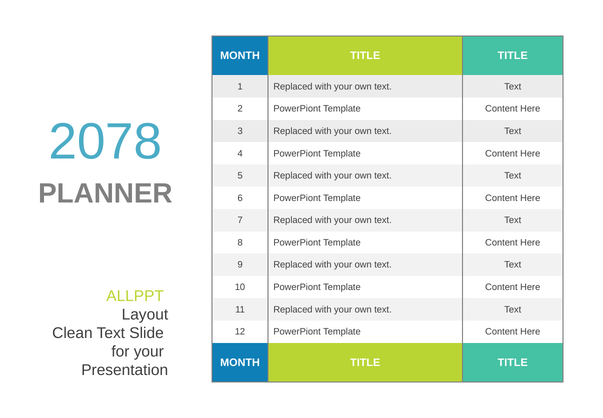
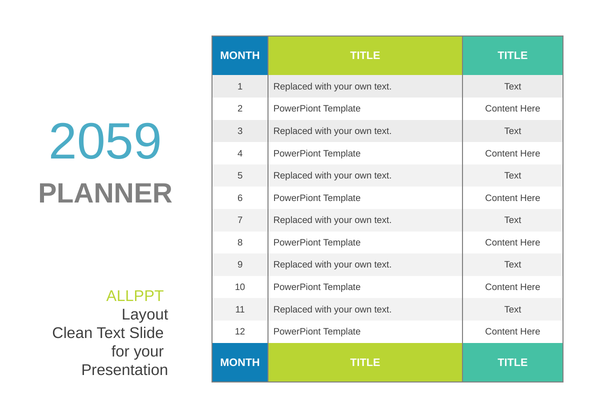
2078: 2078 -> 2059 (105, 142)
